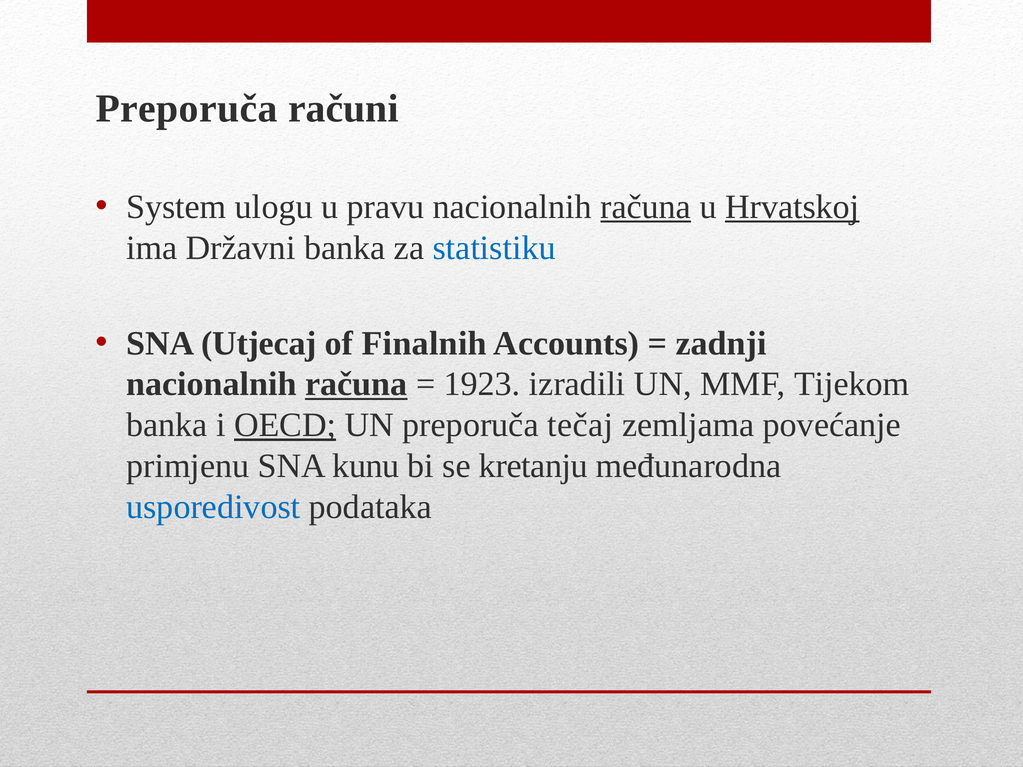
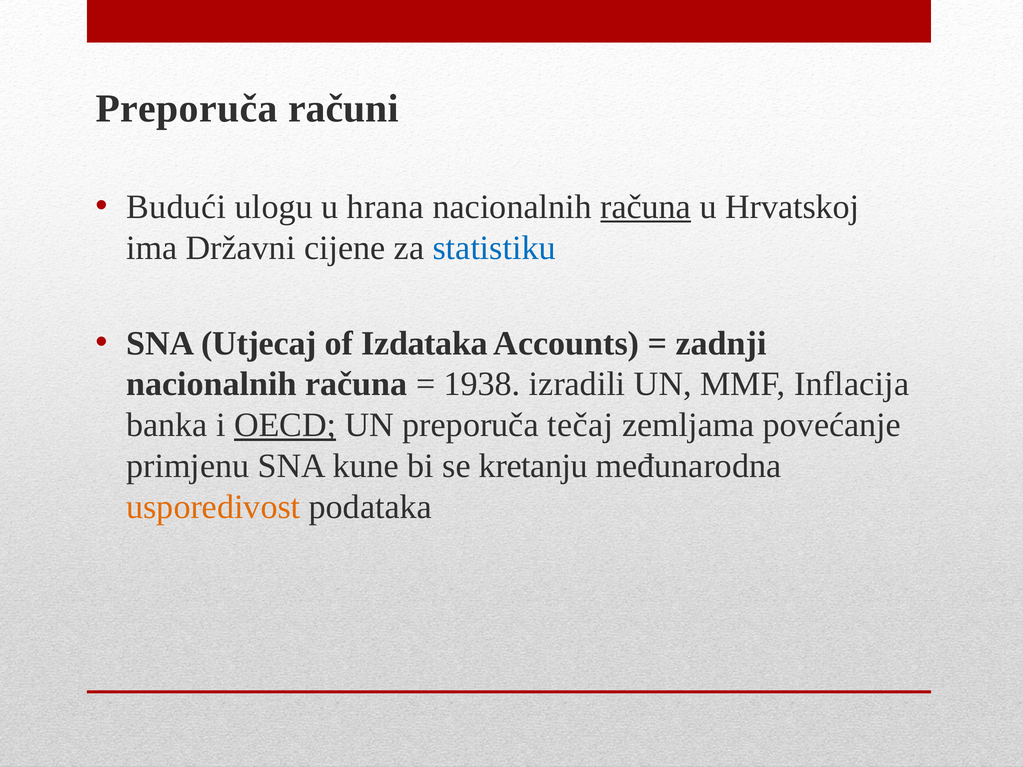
System: System -> Budući (176, 207)
pravu: pravu -> hrana (385, 207)
Hrvatskoj underline: present -> none (792, 207)
Državni banka: banka -> cijene (345, 248)
Finalnih: Finalnih -> Izdataka (425, 343)
računa underline: present -> none (356, 384)
1923: 1923 -> 1938 (482, 384)
Tijekom: Tijekom -> Inflacija (852, 384)
kunu: kunu -> kune (366, 466)
usporedivost colour: blue -> orange (213, 507)
